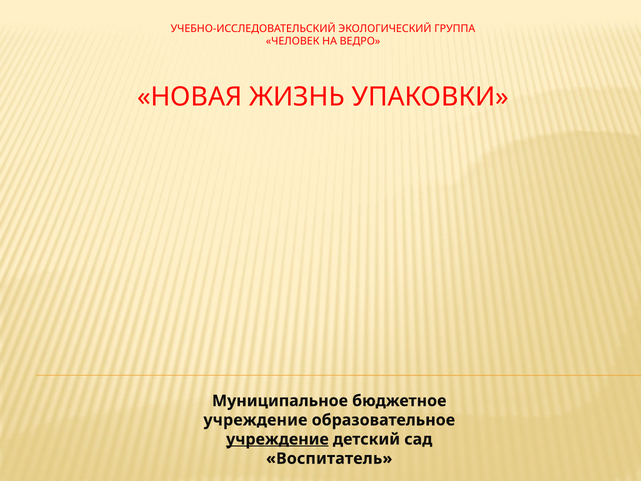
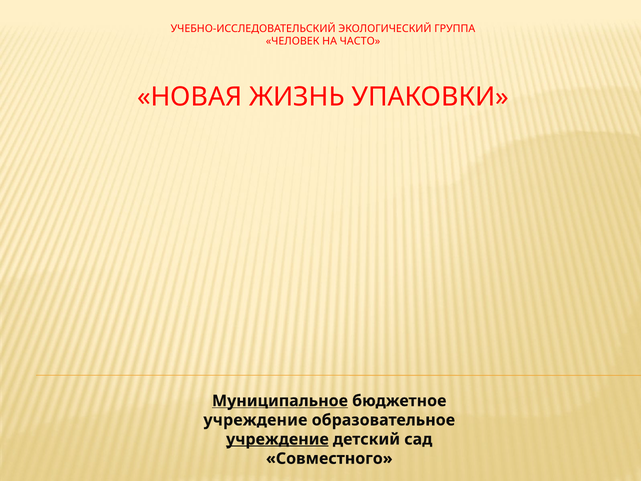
ВЕДРО: ВЕДРО -> ЧАСТО (360, 41)
Муниципальное underline: none -> present (280, 401)
Воспитатель: Воспитатель -> Совместного (329, 458)
